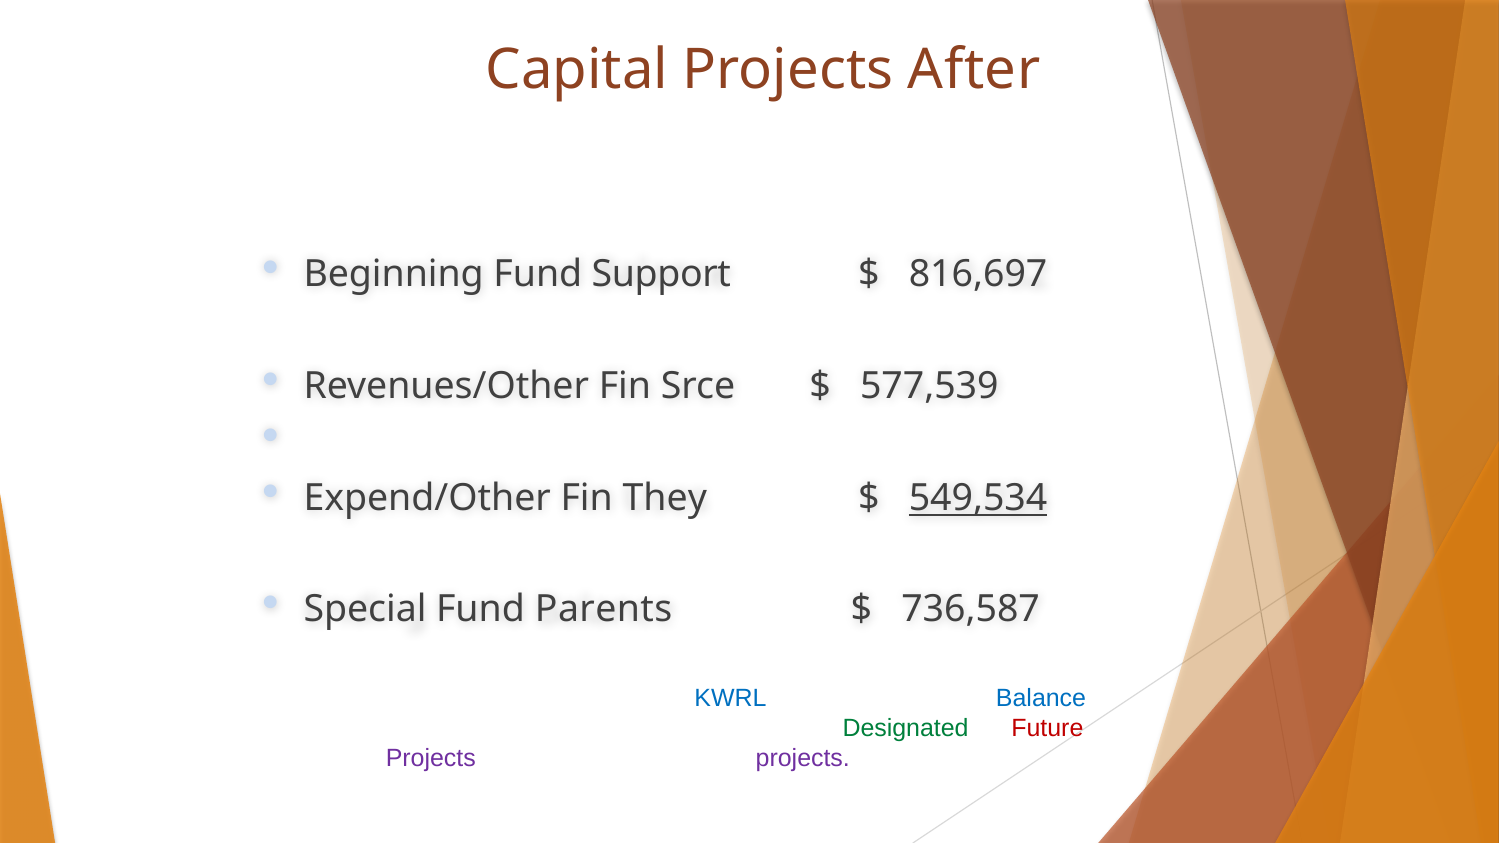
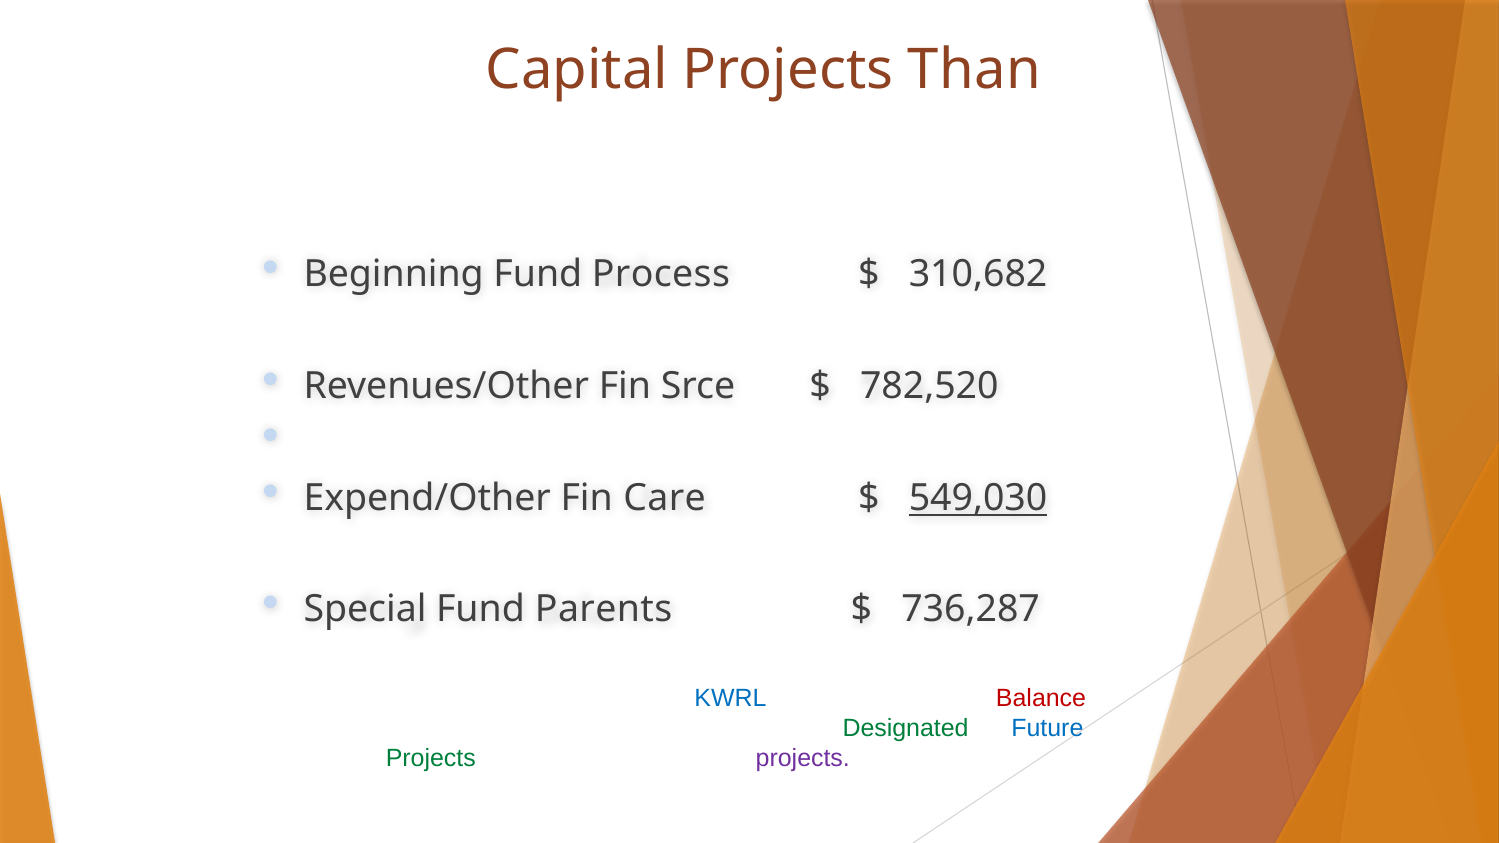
After: After -> Than (974, 69)
Support: Support -> Process (661, 274)
816,697: 816,697 -> 310,682 (978, 274)
577,539: 577,539 -> 782,520 (929, 386)
They: They -> Care (665, 498)
549,534: 549,534 -> 549,030 (978, 498)
736,587: 736,587 -> 736,287 (971, 610)
Balance colour: blue -> red (1041, 699)
Future colour: red -> blue (1047, 729)
Projects colour: purple -> green (431, 759)
